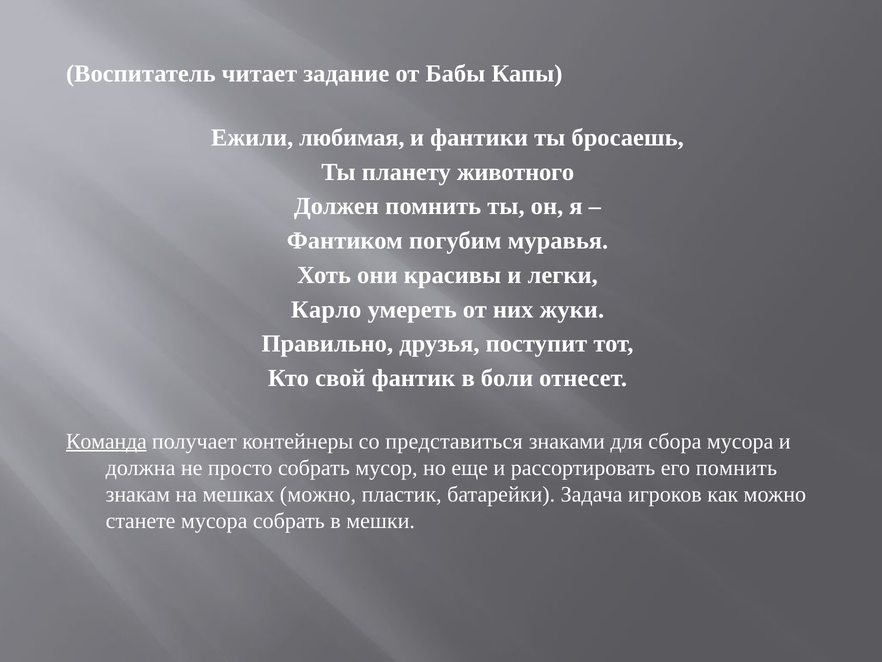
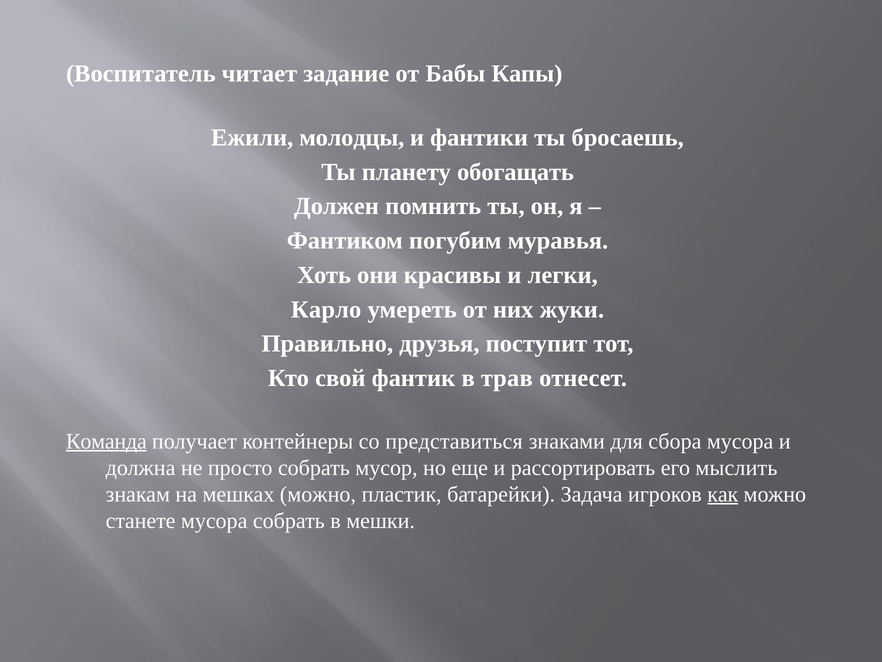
любимая: любимая -> молодцы (352, 138)
животного: животного -> обогащать (516, 172)
боли: боли -> трав (507, 378)
его помнить: помнить -> мыслить (736, 467)
как underline: none -> present (723, 494)
